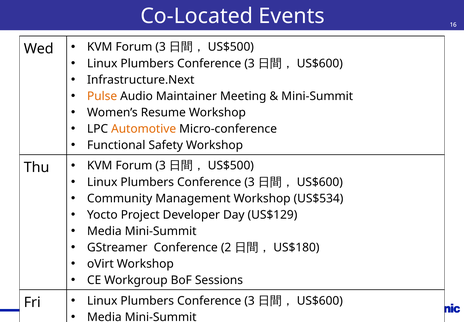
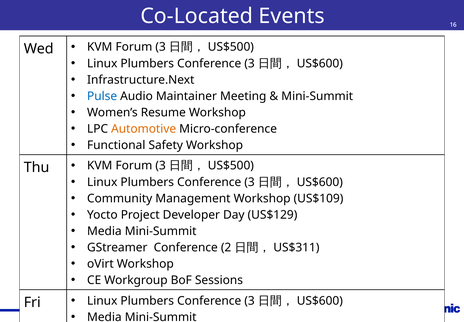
Pulse colour: orange -> blue (102, 96)
US$534: US$534 -> US$109 (318, 198)
US$180: US$180 -> US$311 (296, 247)
